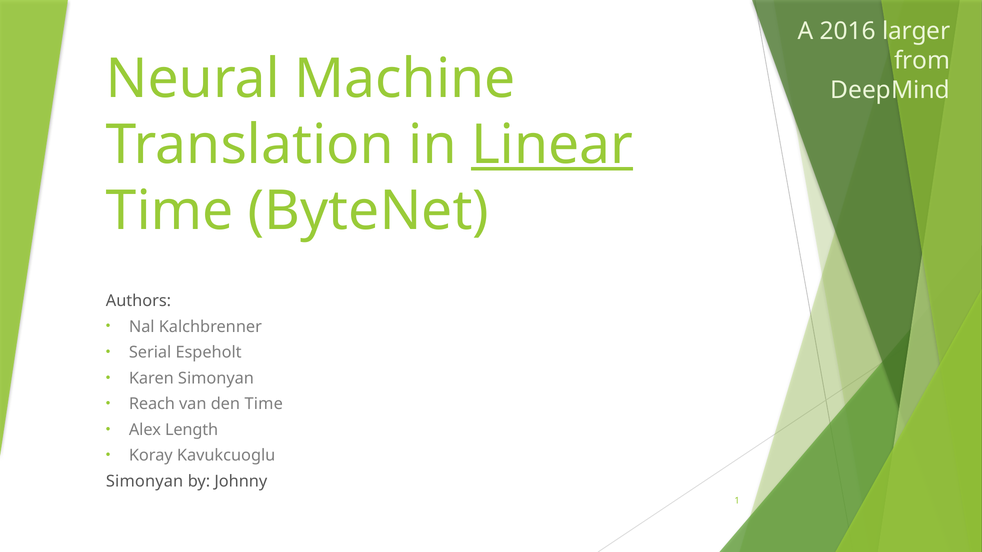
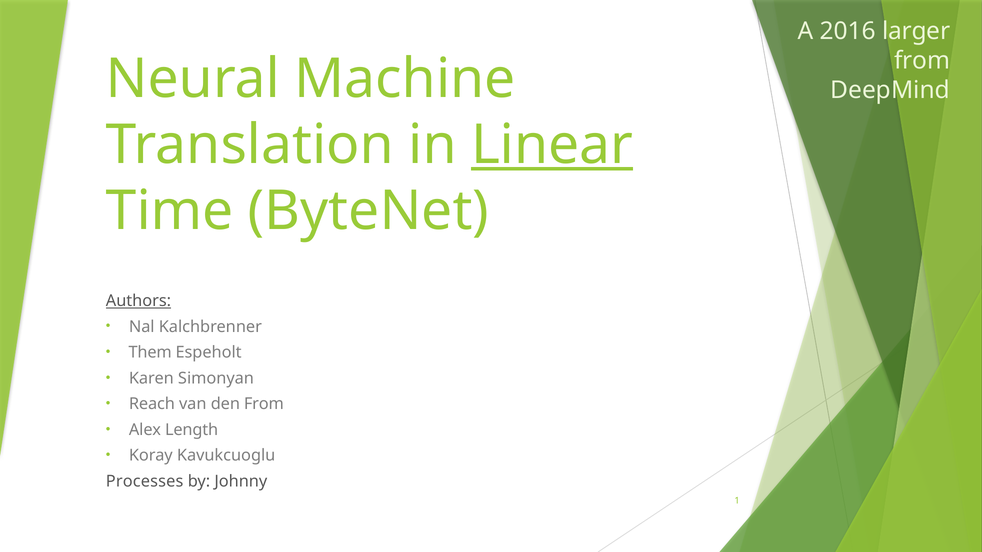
Authors underline: none -> present (138, 301)
Serial: Serial -> Them (150, 353)
den Time: Time -> From (264, 404)
Simonyan: Simonyan -> Processes (145, 482)
